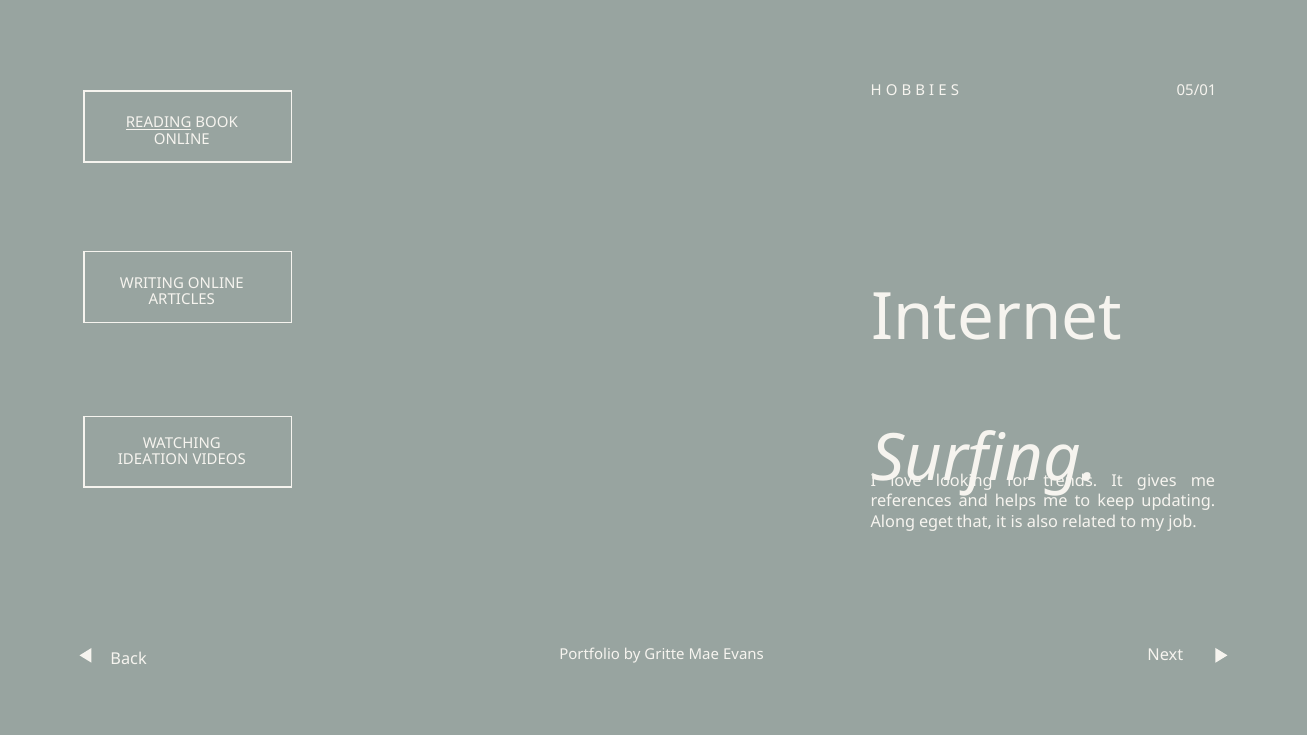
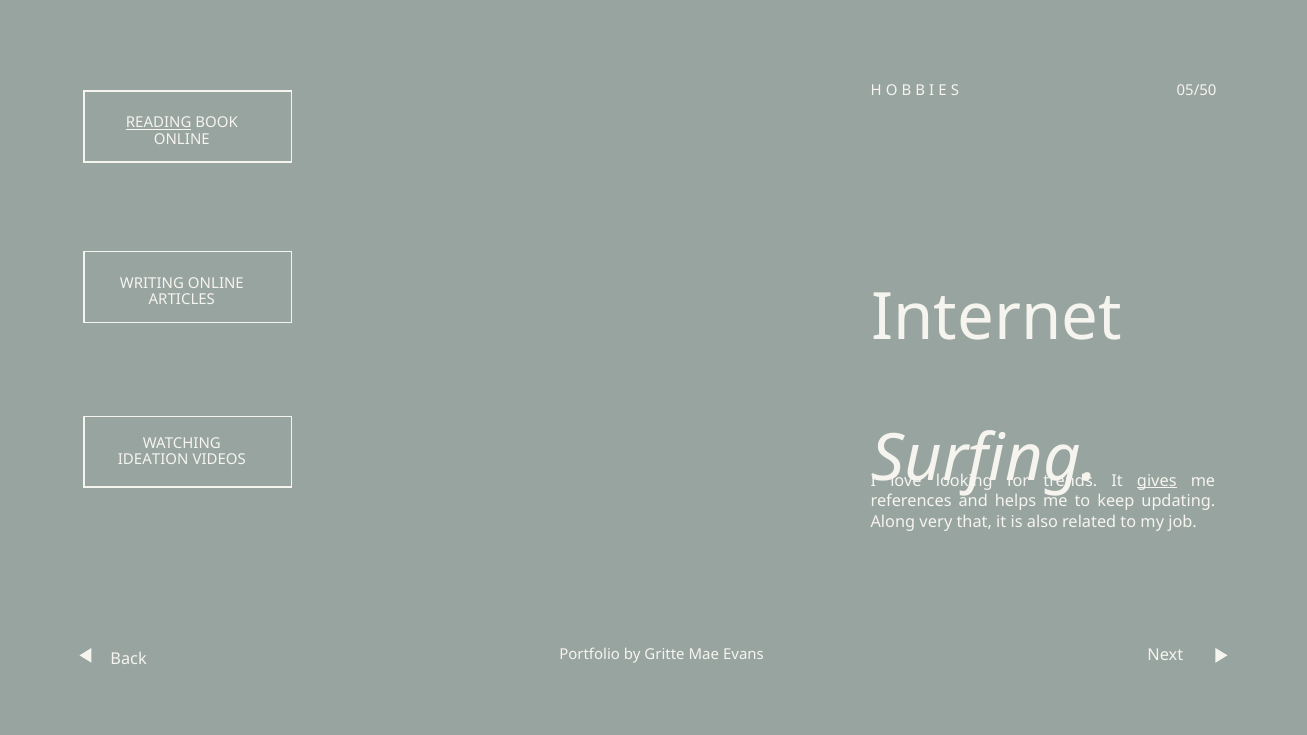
05/01: 05/01 -> 05/50 (1197, 90)
gives underline: none -> present (1157, 481)
eget: eget -> very (936, 522)
